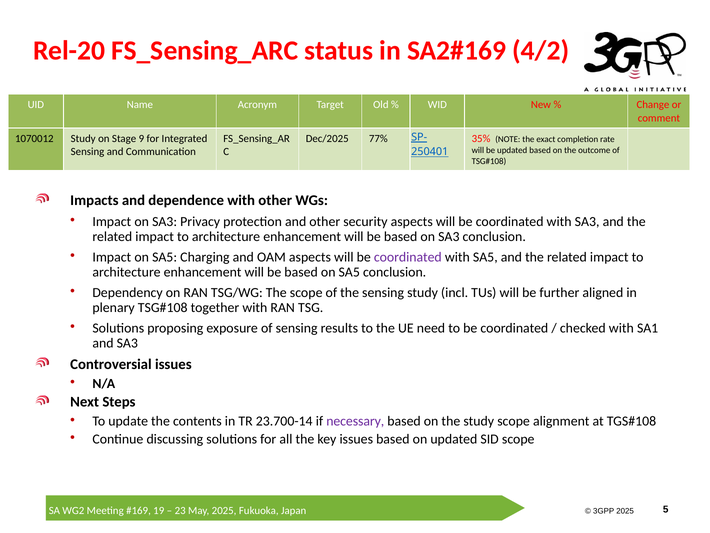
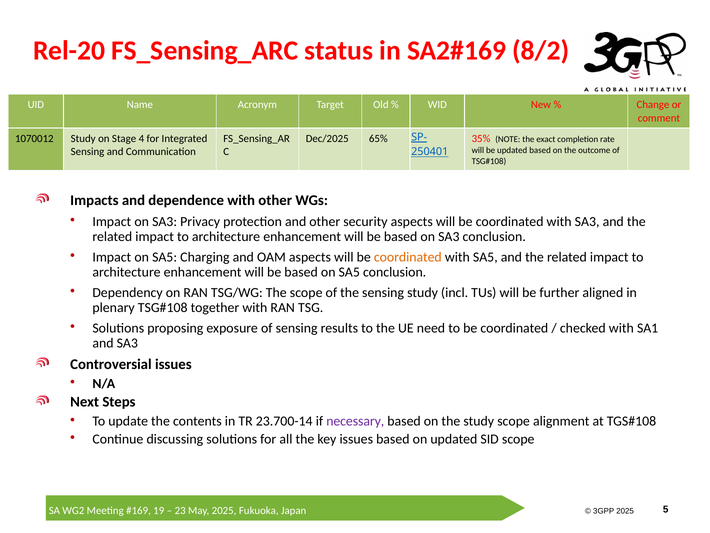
4/2: 4/2 -> 8/2 (541, 51)
9: 9 -> 4 (141, 138)
77%: 77% -> 65% (378, 138)
coordinated colour: purple -> orange (408, 257)
